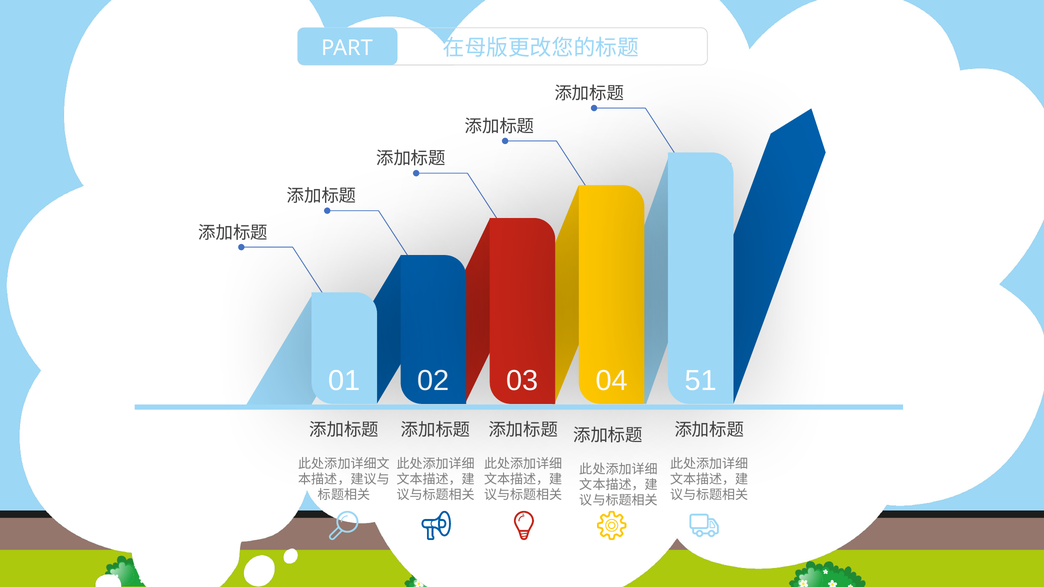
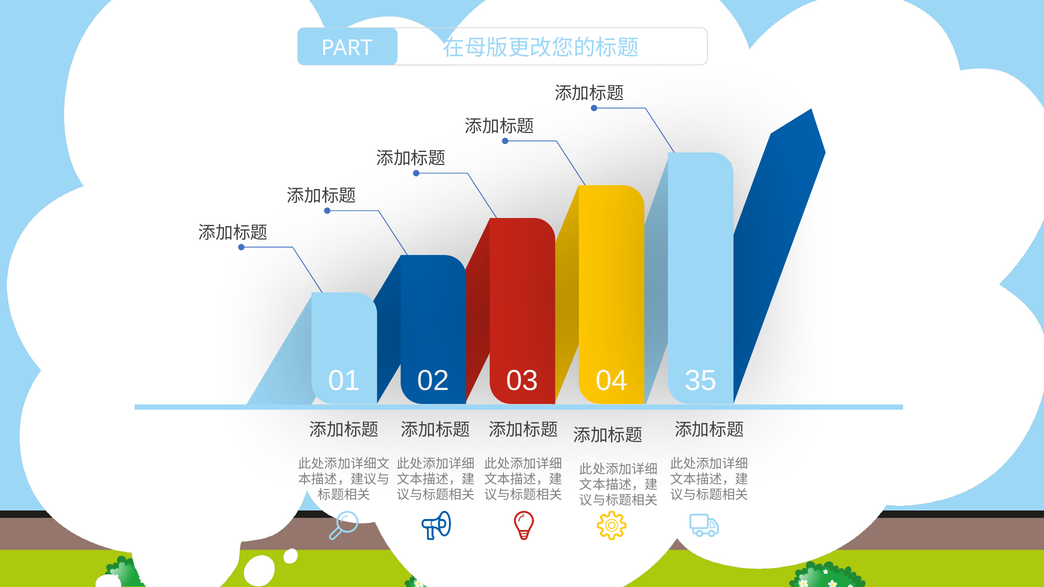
51: 51 -> 35 (701, 381)
